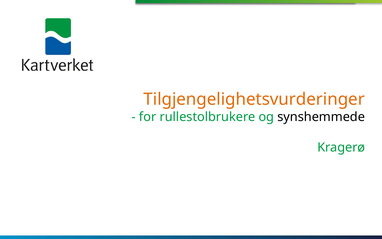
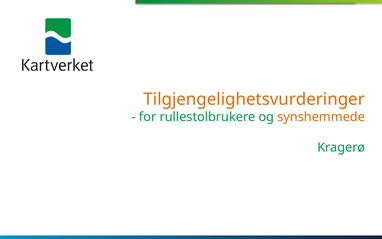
synshemmede colour: black -> orange (321, 117)
